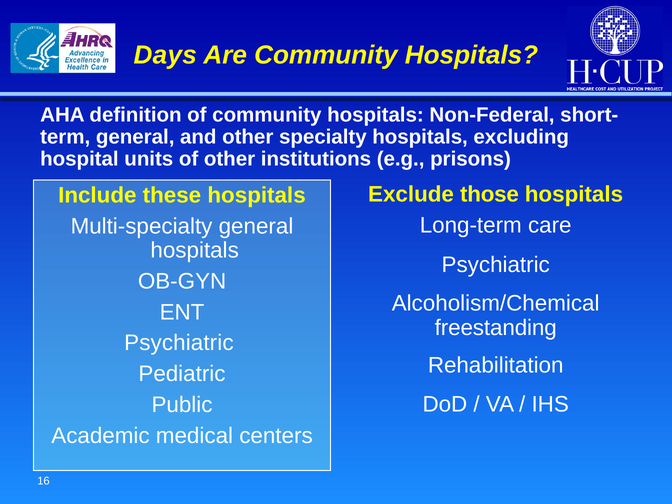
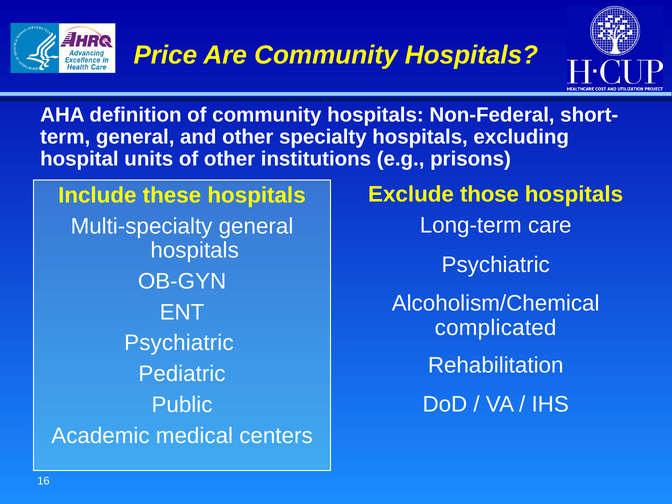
Days: Days -> Price (165, 55)
freestanding: freestanding -> complicated (496, 328)
